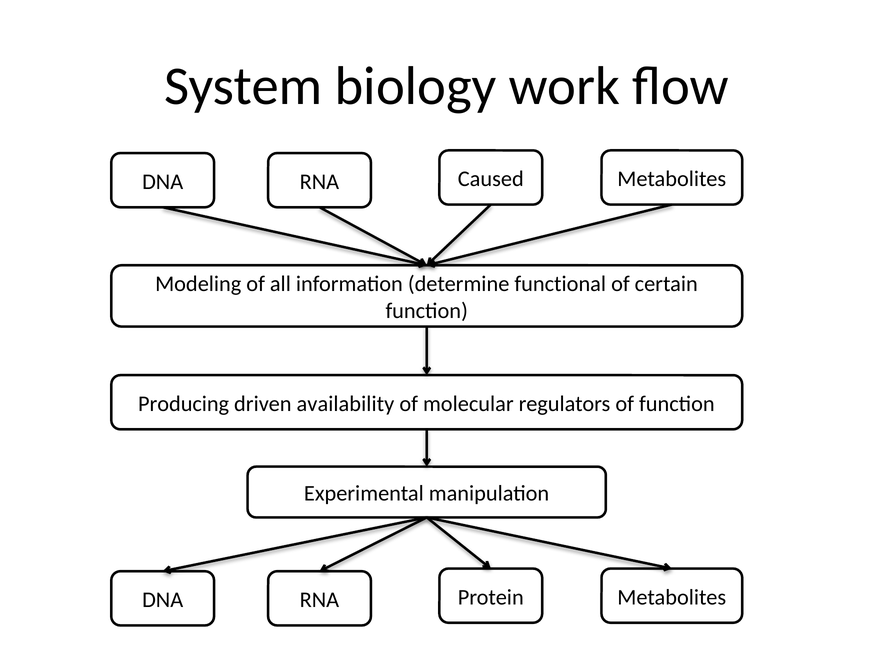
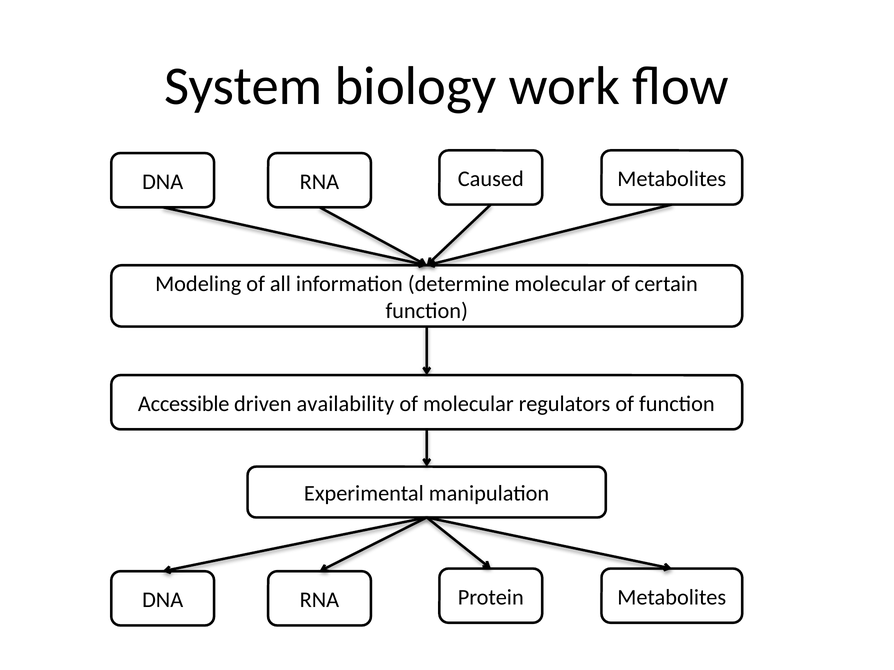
determine functional: functional -> molecular (560, 284)
Producing: Producing -> Accessible (184, 404)
